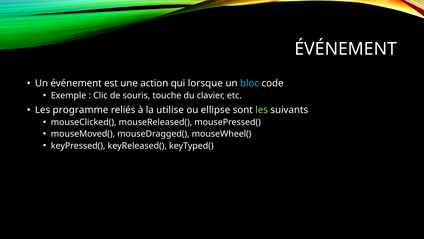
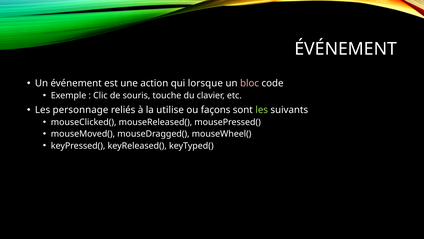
bloc colour: light blue -> pink (250, 83)
programme: programme -> personnage (81, 110)
ellipse: ellipse -> façons (216, 110)
